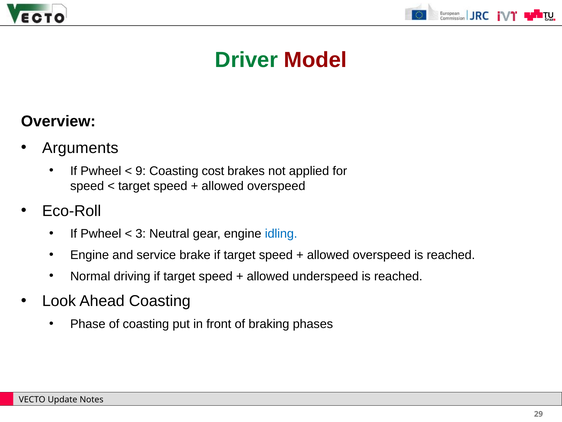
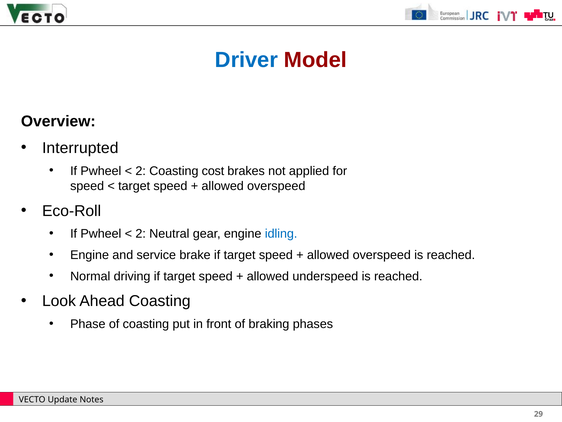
Driver colour: green -> blue (246, 60)
Arguments: Arguments -> Interrupted (80, 148)
9: 9 -> 2 (141, 171)
3: 3 -> 2 (141, 233)
